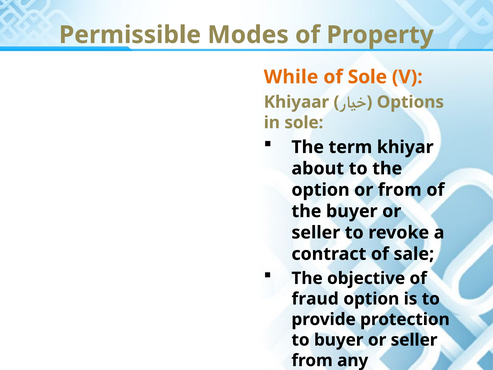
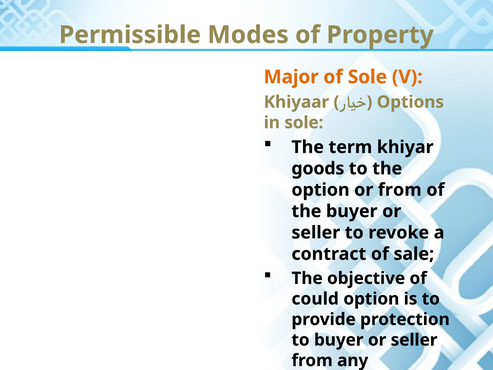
While: While -> Major (291, 77)
about: about -> goods (318, 168)
fraud: fraud -> could (315, 299)
